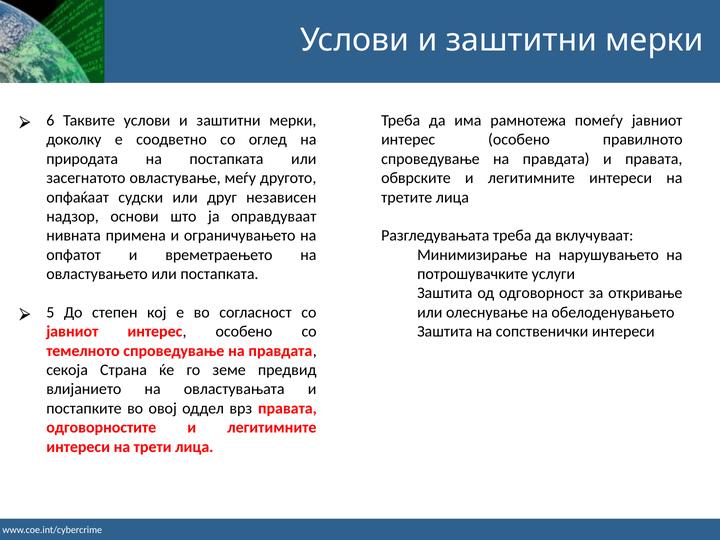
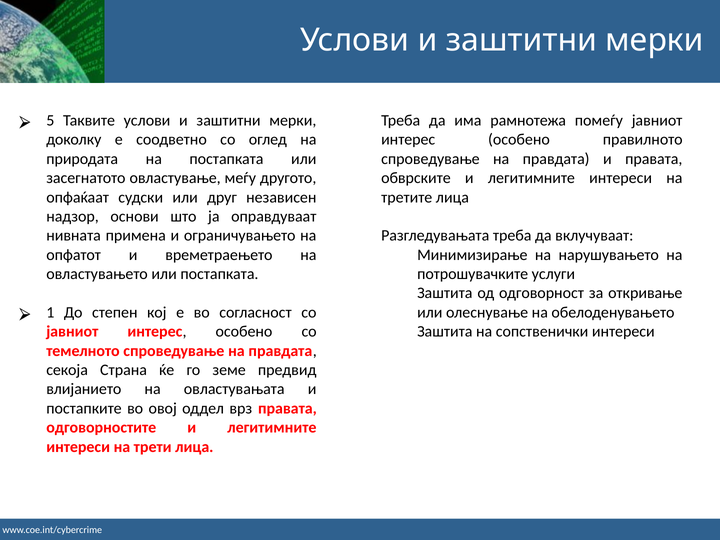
6: 6 -> 5 (50, 120)
5: 5 -> 1 (50, 312)
